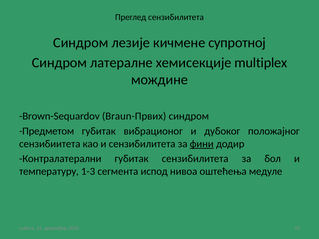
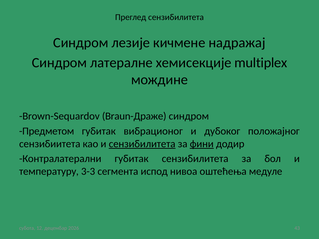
супротној: супротној -> надражај (237, 43)
Braun-Првих: Braun-Првих -> Braun-Драже (134, 116)
сензибилитета underline: none -> present (142, 144)
1-3: 1-3 -> 3-3 (88, 172)
